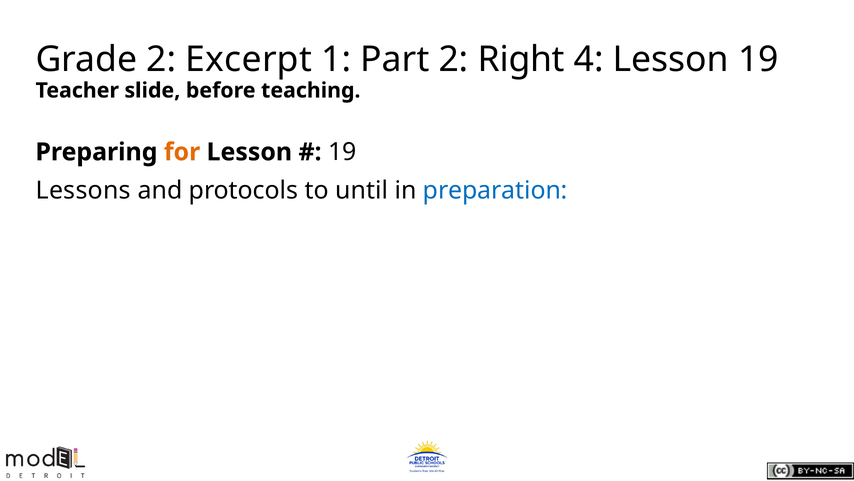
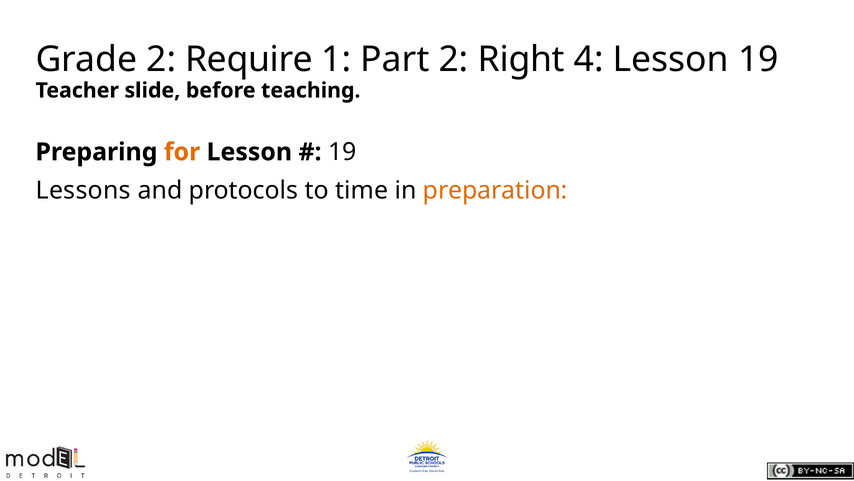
Excerpt: Excerpt -> Require (249, 60)
until: until -> time (362, 190)
preparation colour: blue -> orange (495, 190)
